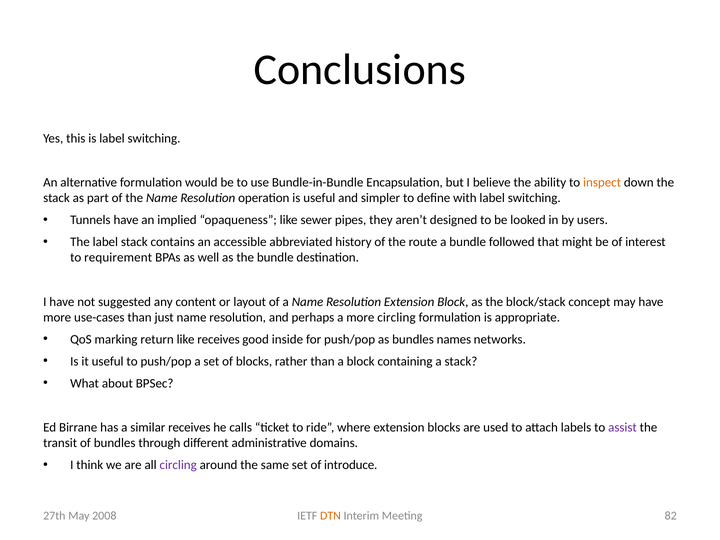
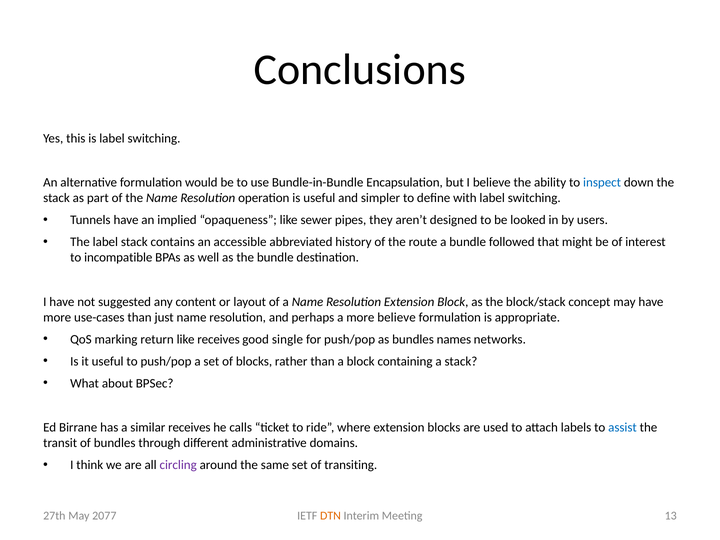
inspect colour: orange -> blue (602, 182)
requirement: requirement -> incompatible (118, 258)
more circling: circling -> believe (397, 317)
inside: inside -> single (287, 339)
assist colour: purple -> blue (622, 427)
introduce: introduce -> transiting (351, 465)
82: 82 -> 13 (671, 516)
2008: 2008 -> 2077 (104, 516)
